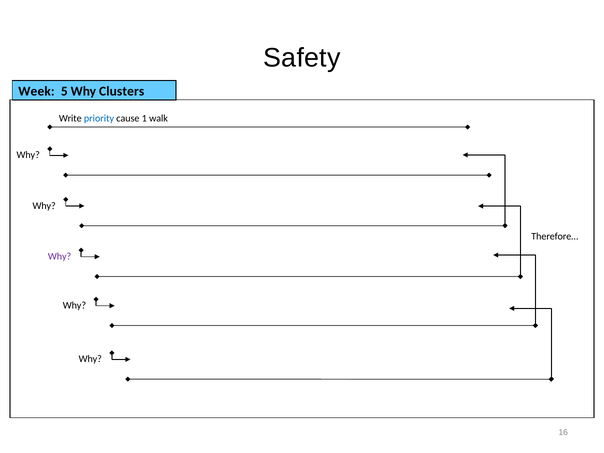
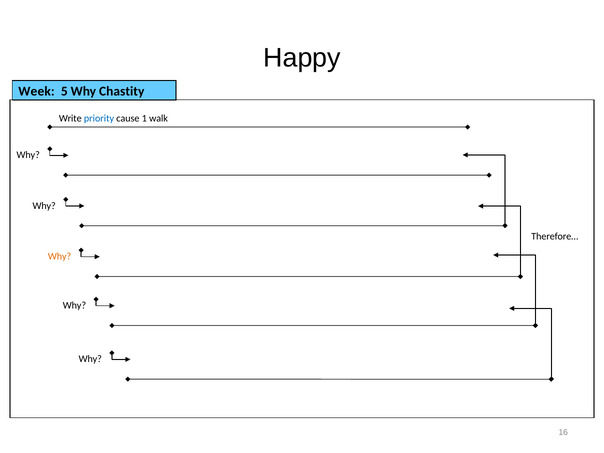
Safety: Safety -> Happy (302, 58)
Clusters: Clusters -> Chastity (122, 91)
Why colour: purple -> orange (60, 257)
